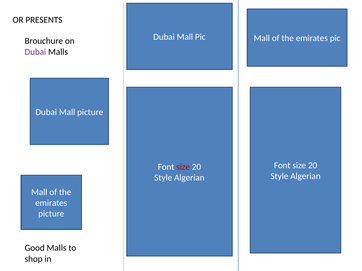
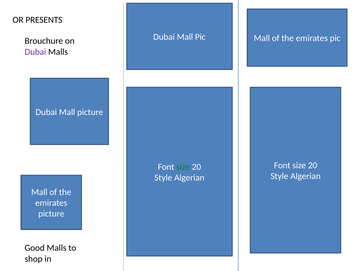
size colour: red -> green (183, 167)
